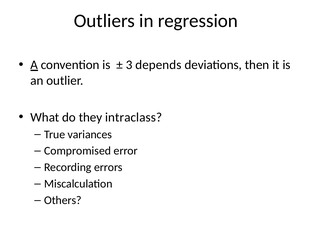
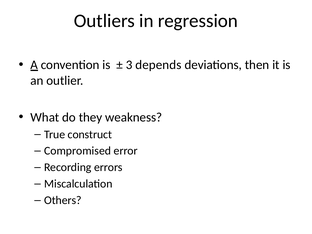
intraclass: intraclass -> weakness (134, 117)
variances: variances -> construct (90, 134)
